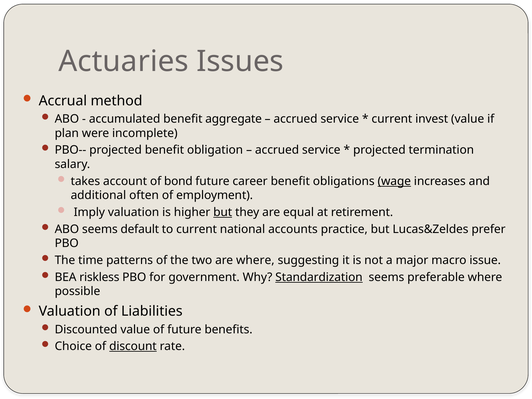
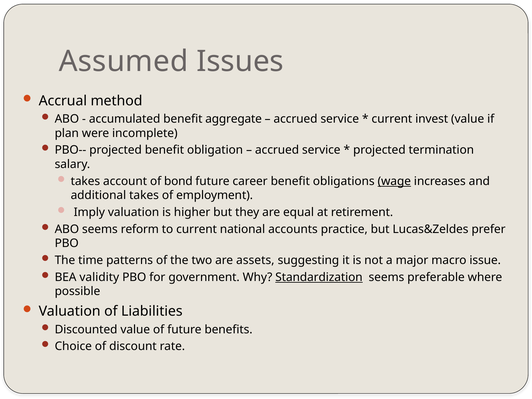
Actuaries: Actuaries -> Assumed (124, 61)
additional often: often -> takes (144, 195)
but underline: present -> none (223, 212)
default: default -> reform (140, 229)
are where: where -> assets (255, 260)
riskless: riskless -> validity (99, 277)
discount underline: present -> none (133, 346)
